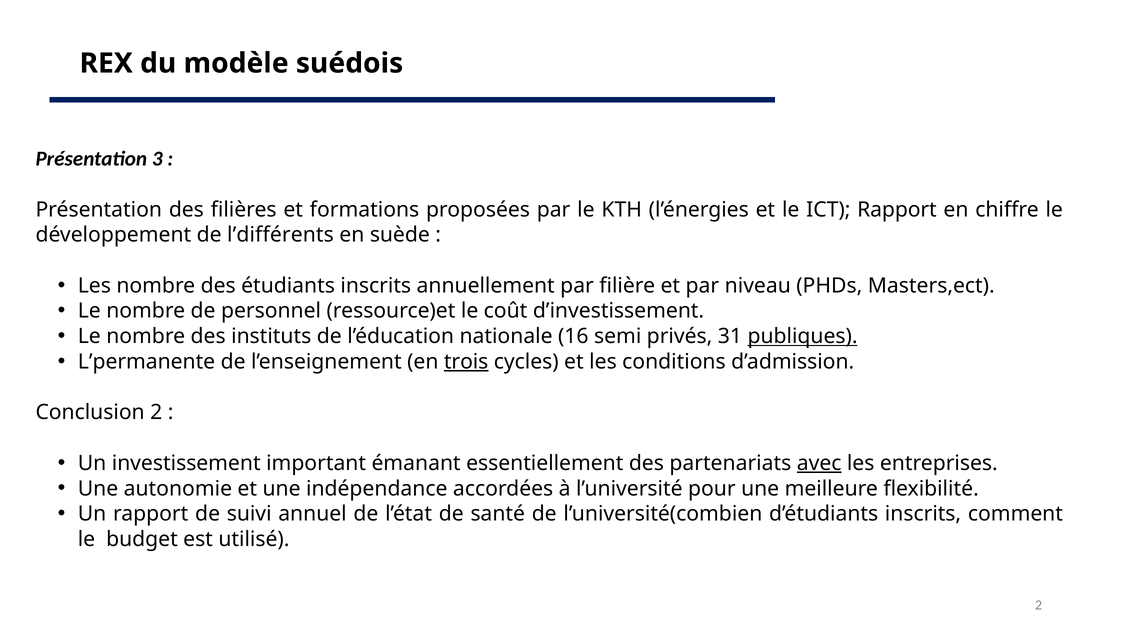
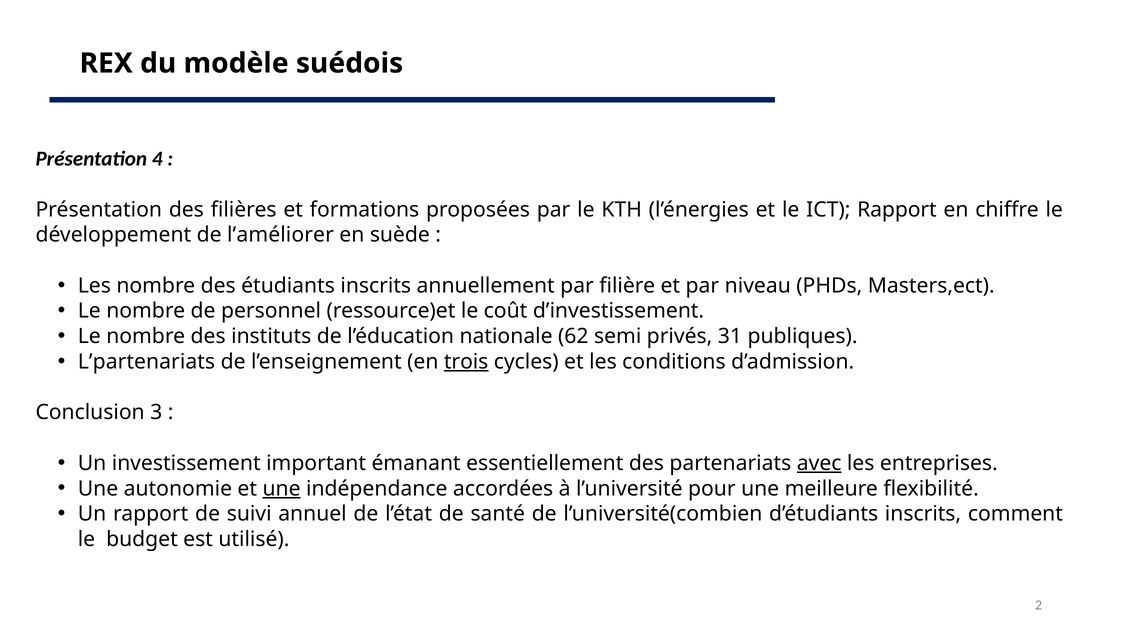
3: 3 -> 4 (157, 159)
l’différents: l’différents -> l’améliorer (280, 235)
16: 16 -> 62 (573, 337)
publiques underline: present -> none (803, 337)
L’permanente: L’permanente -> L’partenariats (146, 362)
Conclusion 2: 2 -> 3 (156, 413)
une underline: none -> present (282, 489)
